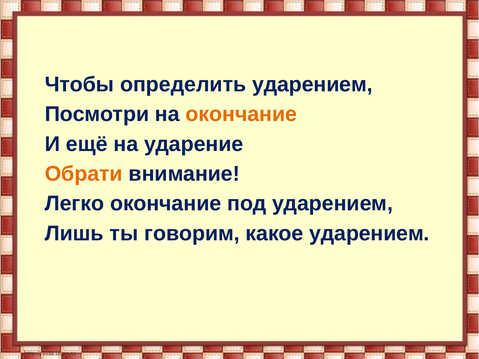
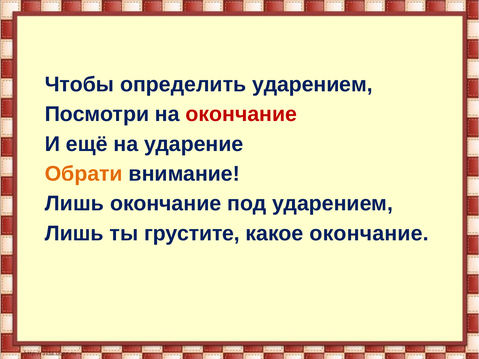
окончание colour: orange -> red (241, 114)
Легко: Легко -> Лишь (74, 204)
говорим: говорим -> грустите (192, 234)
какое ударением: ударением -> окончание (369, 234)
